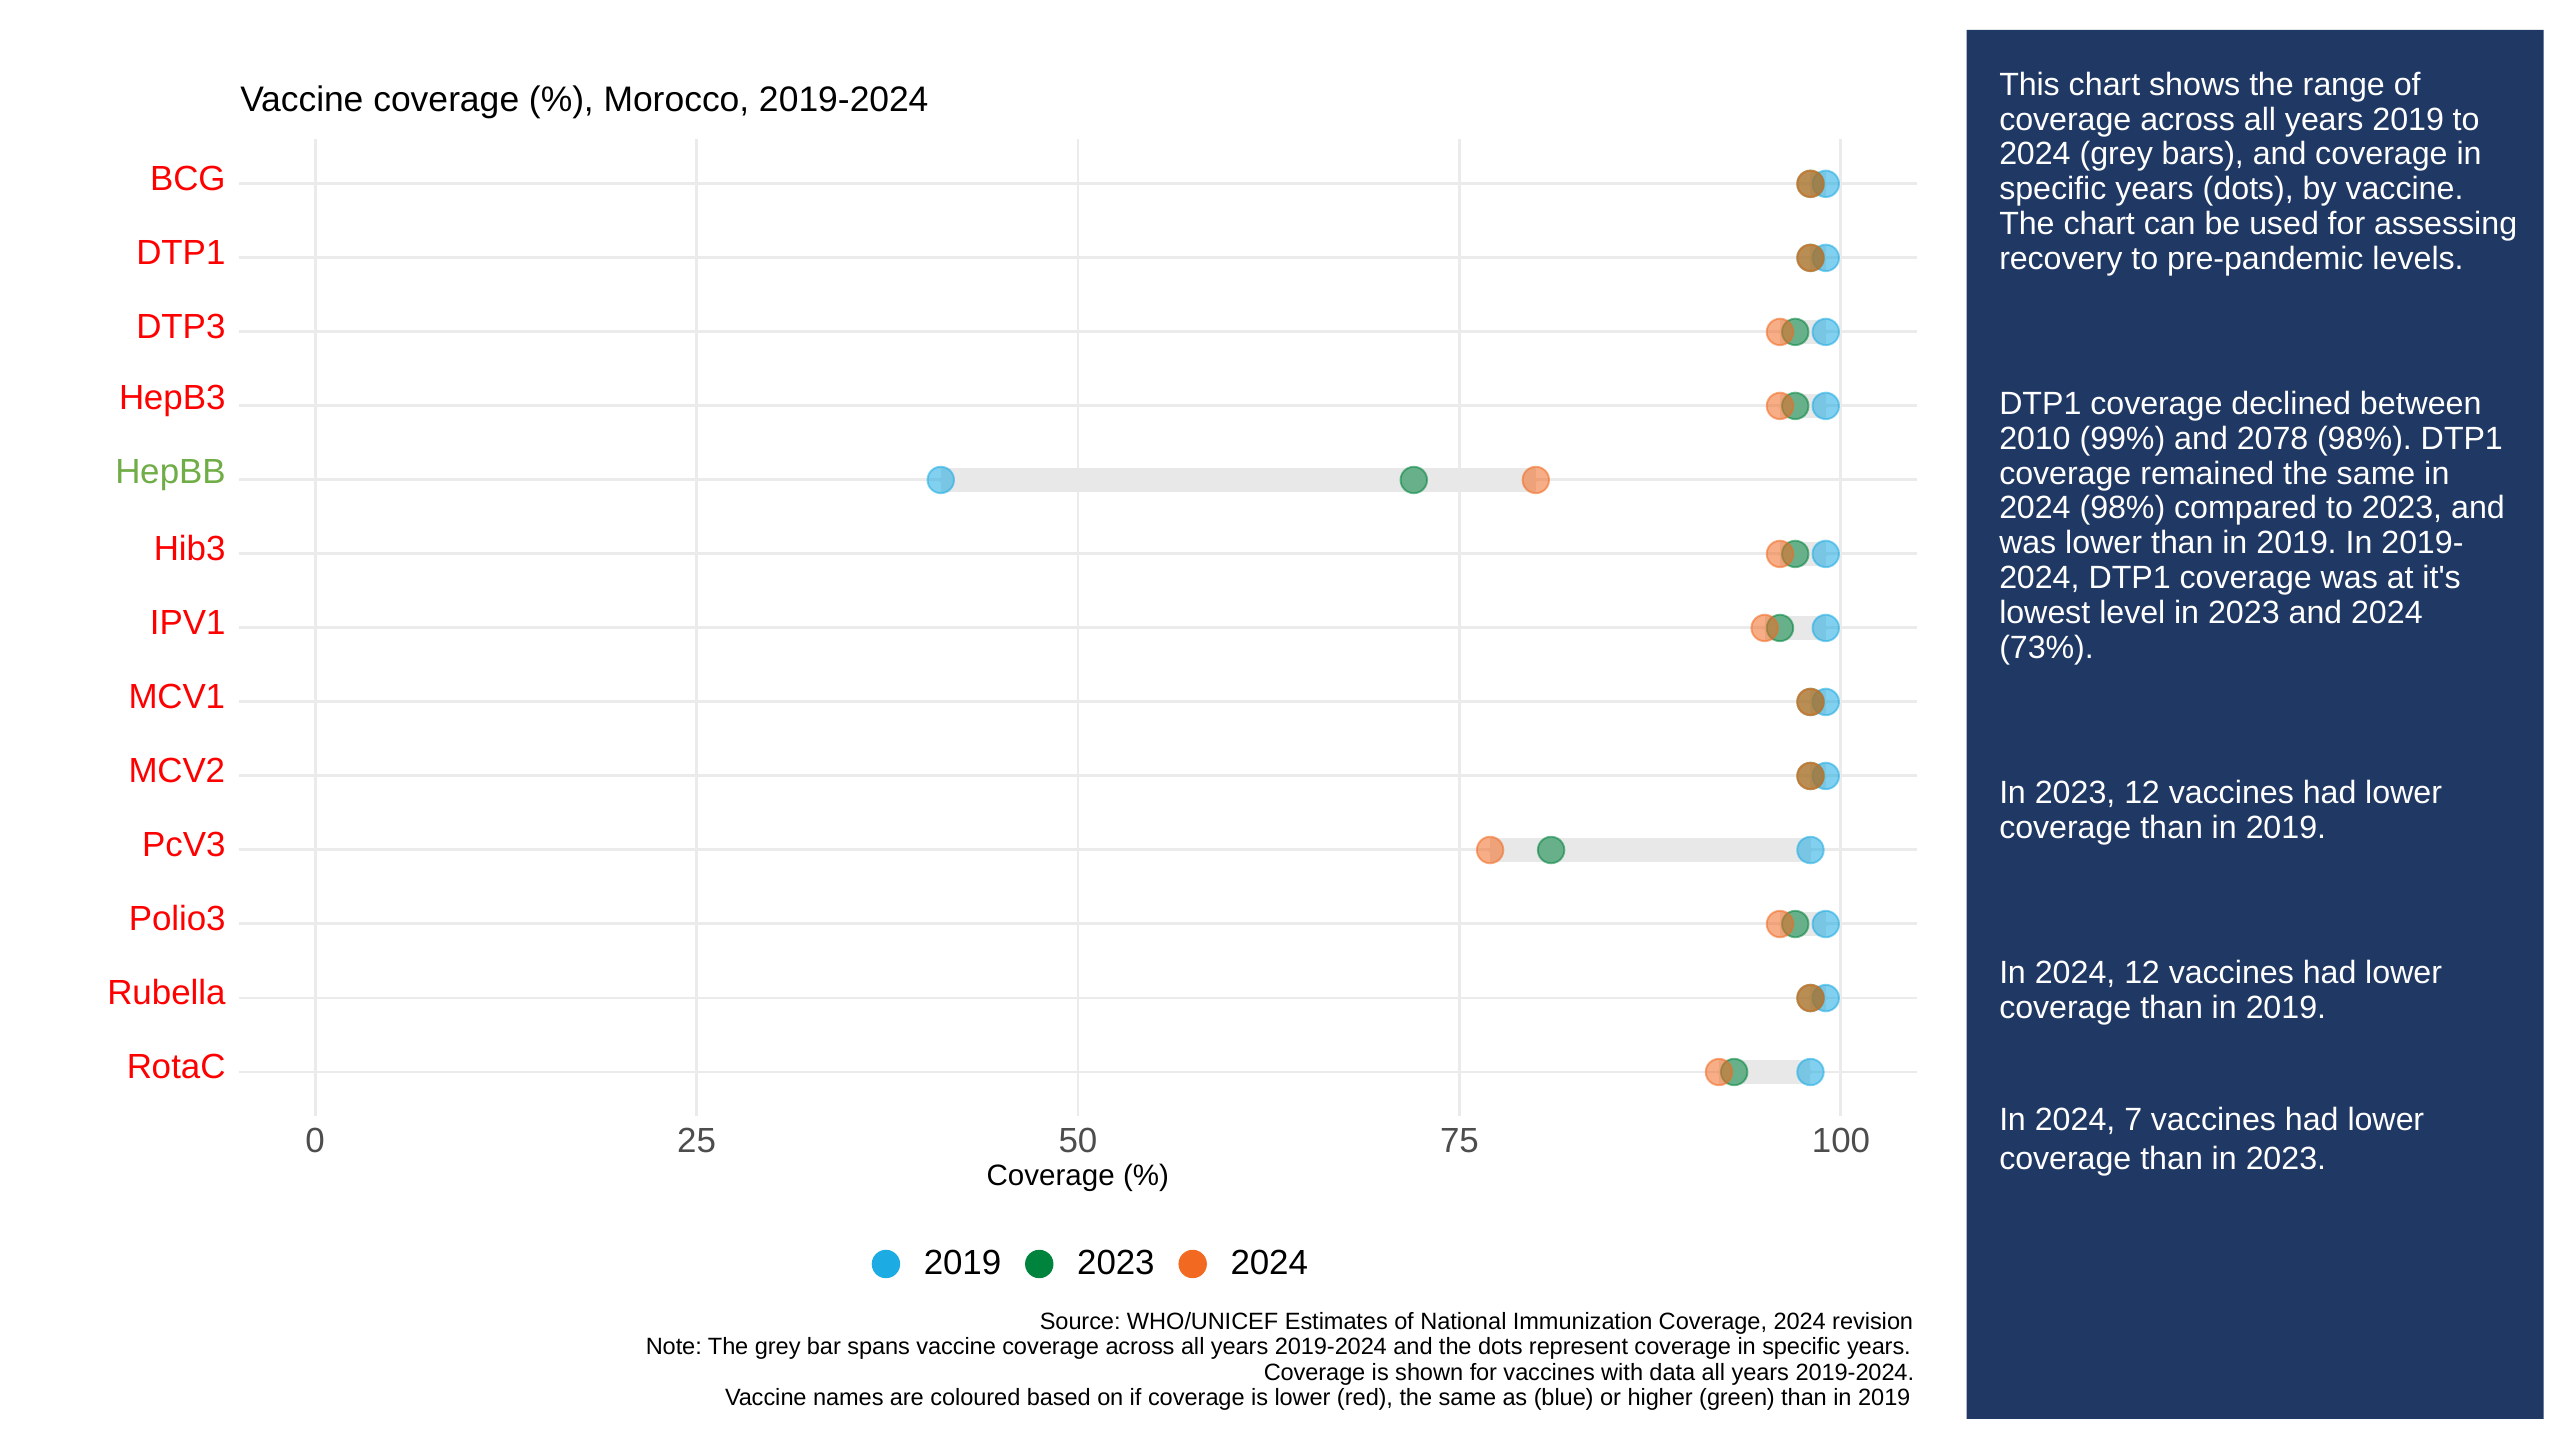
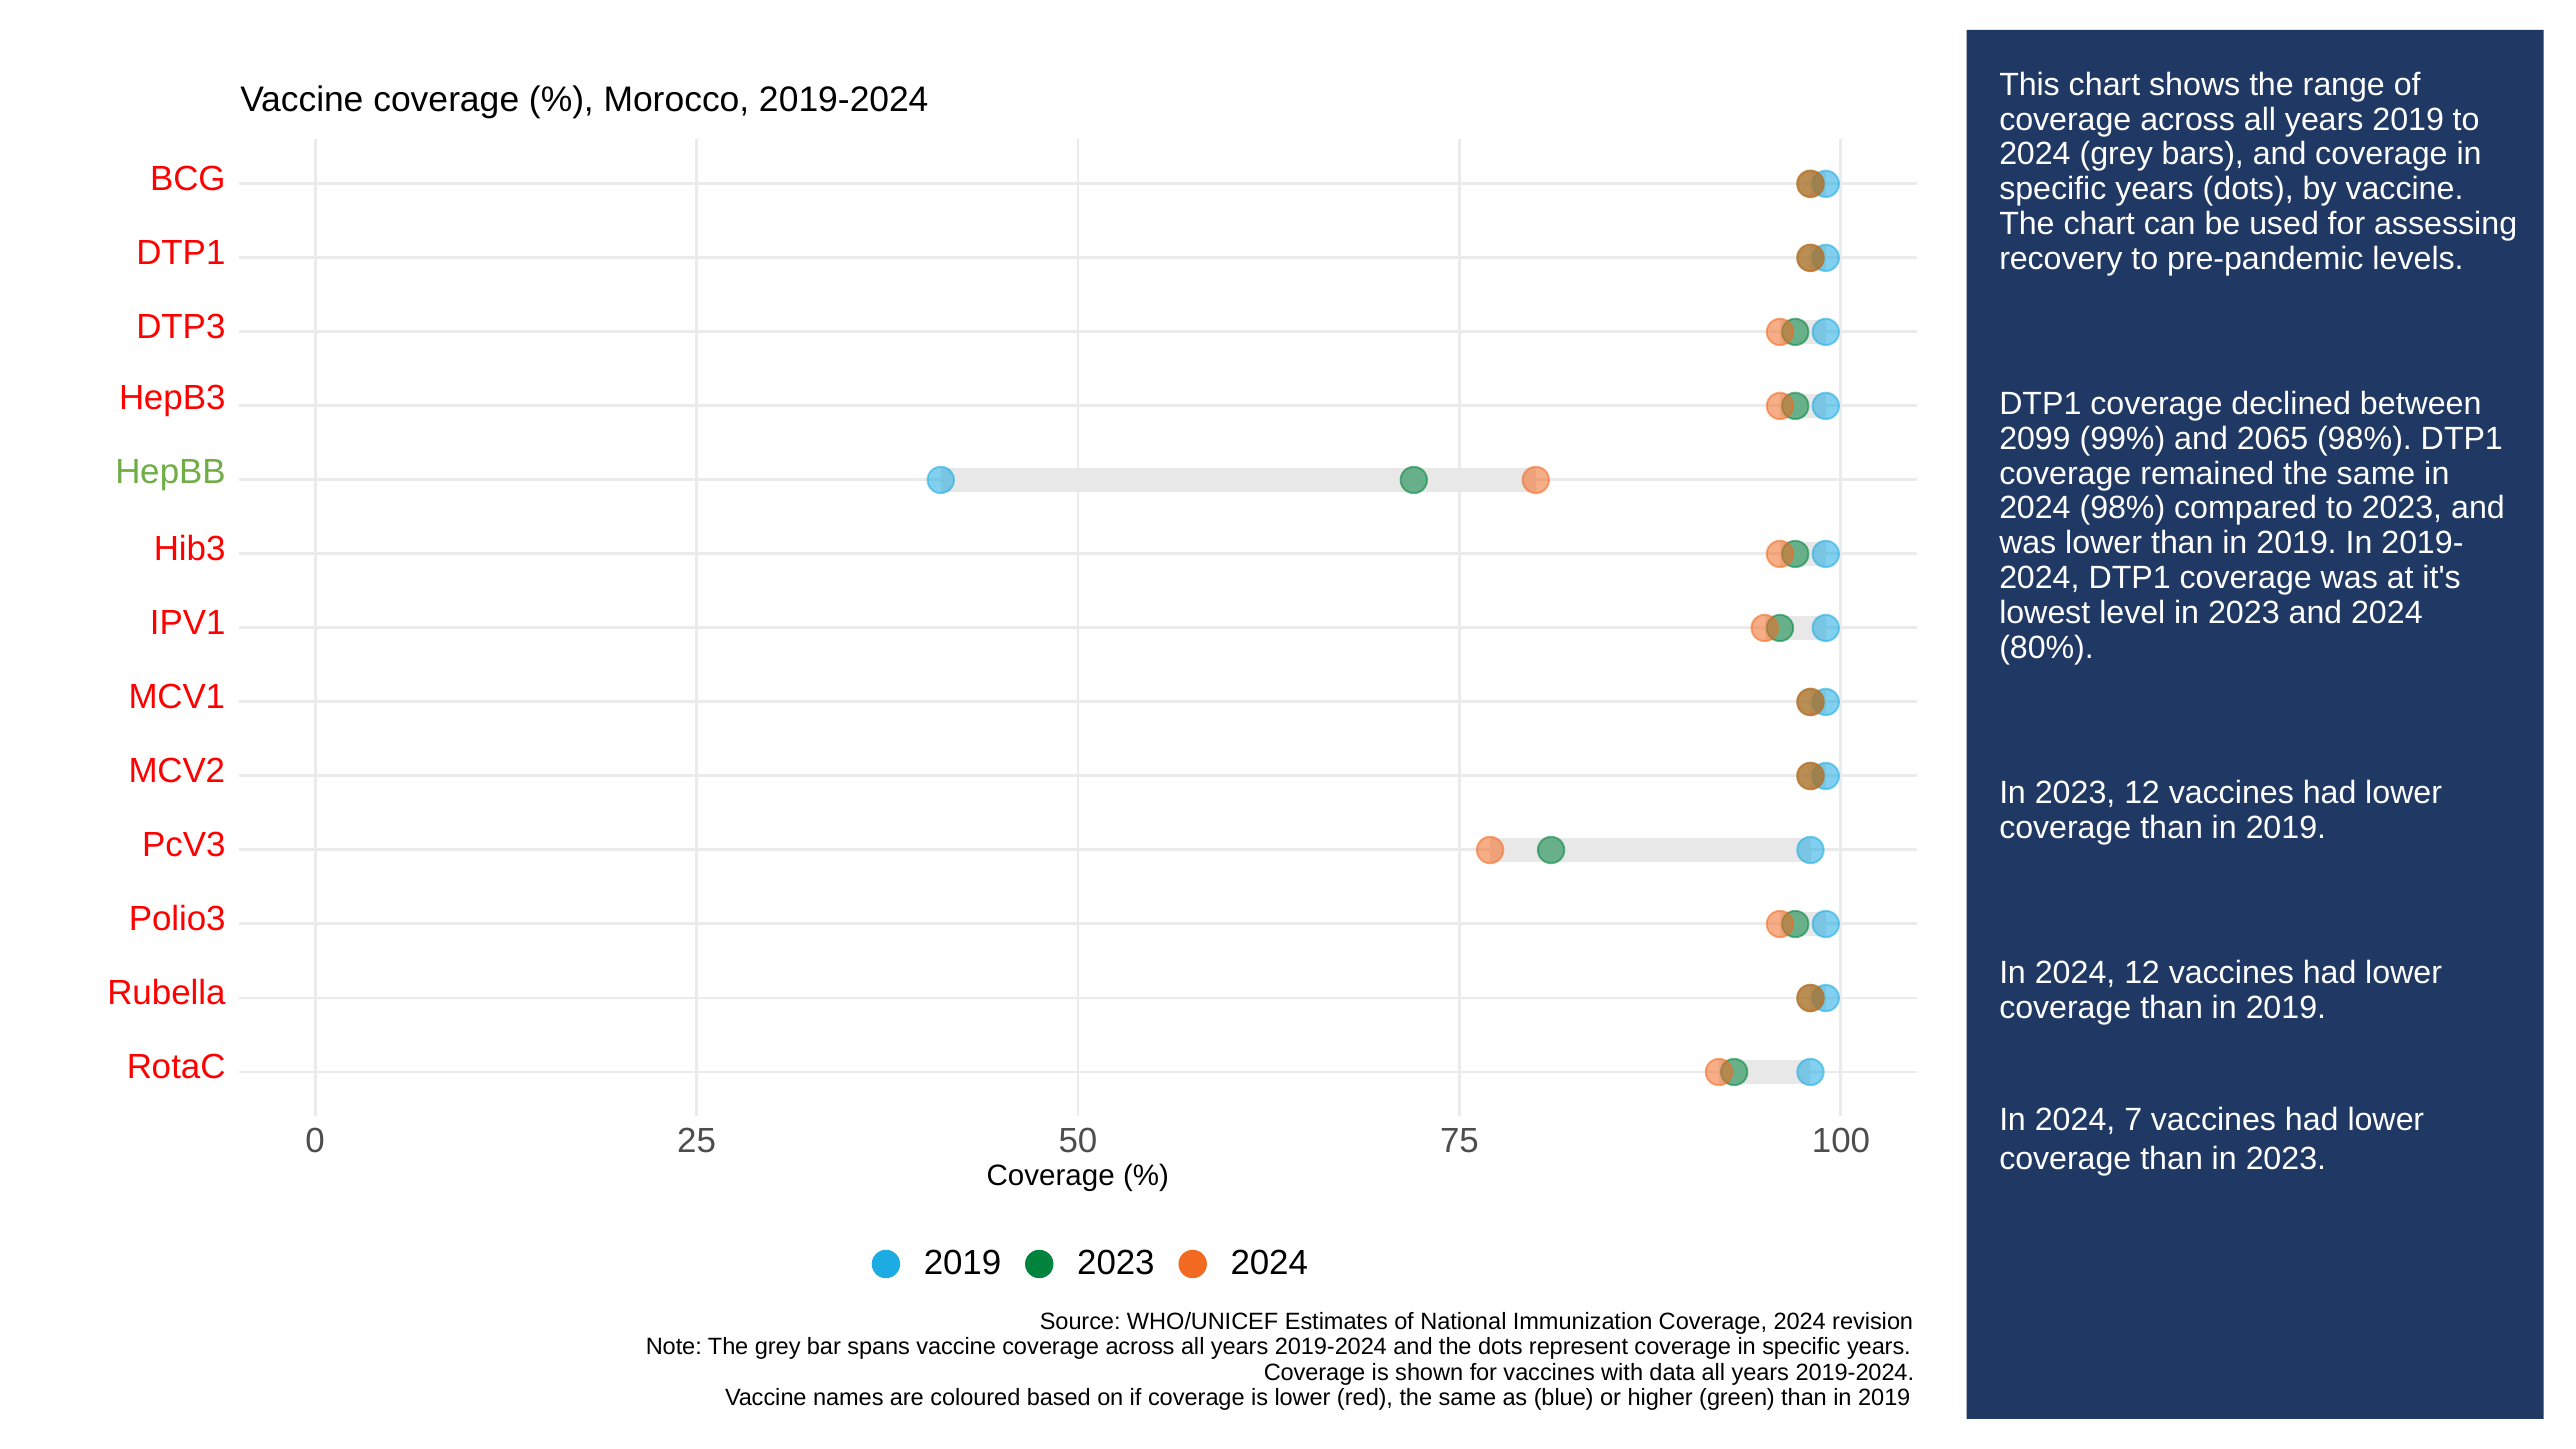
2010: 2010 -> 2099 (2035, 439)
2078: 2078 -> 2065 (2273, 439)
73%: 73% -> 80% (2047, 647)
